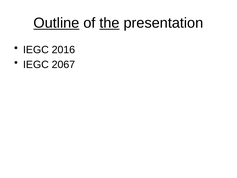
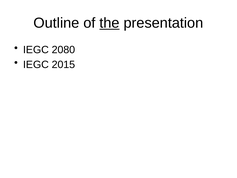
Outline underline: present -> none (56, 23)
2016: 2016 -> 2080 (63, 50)
2067: 2067 -> 2015 (63, 64)
